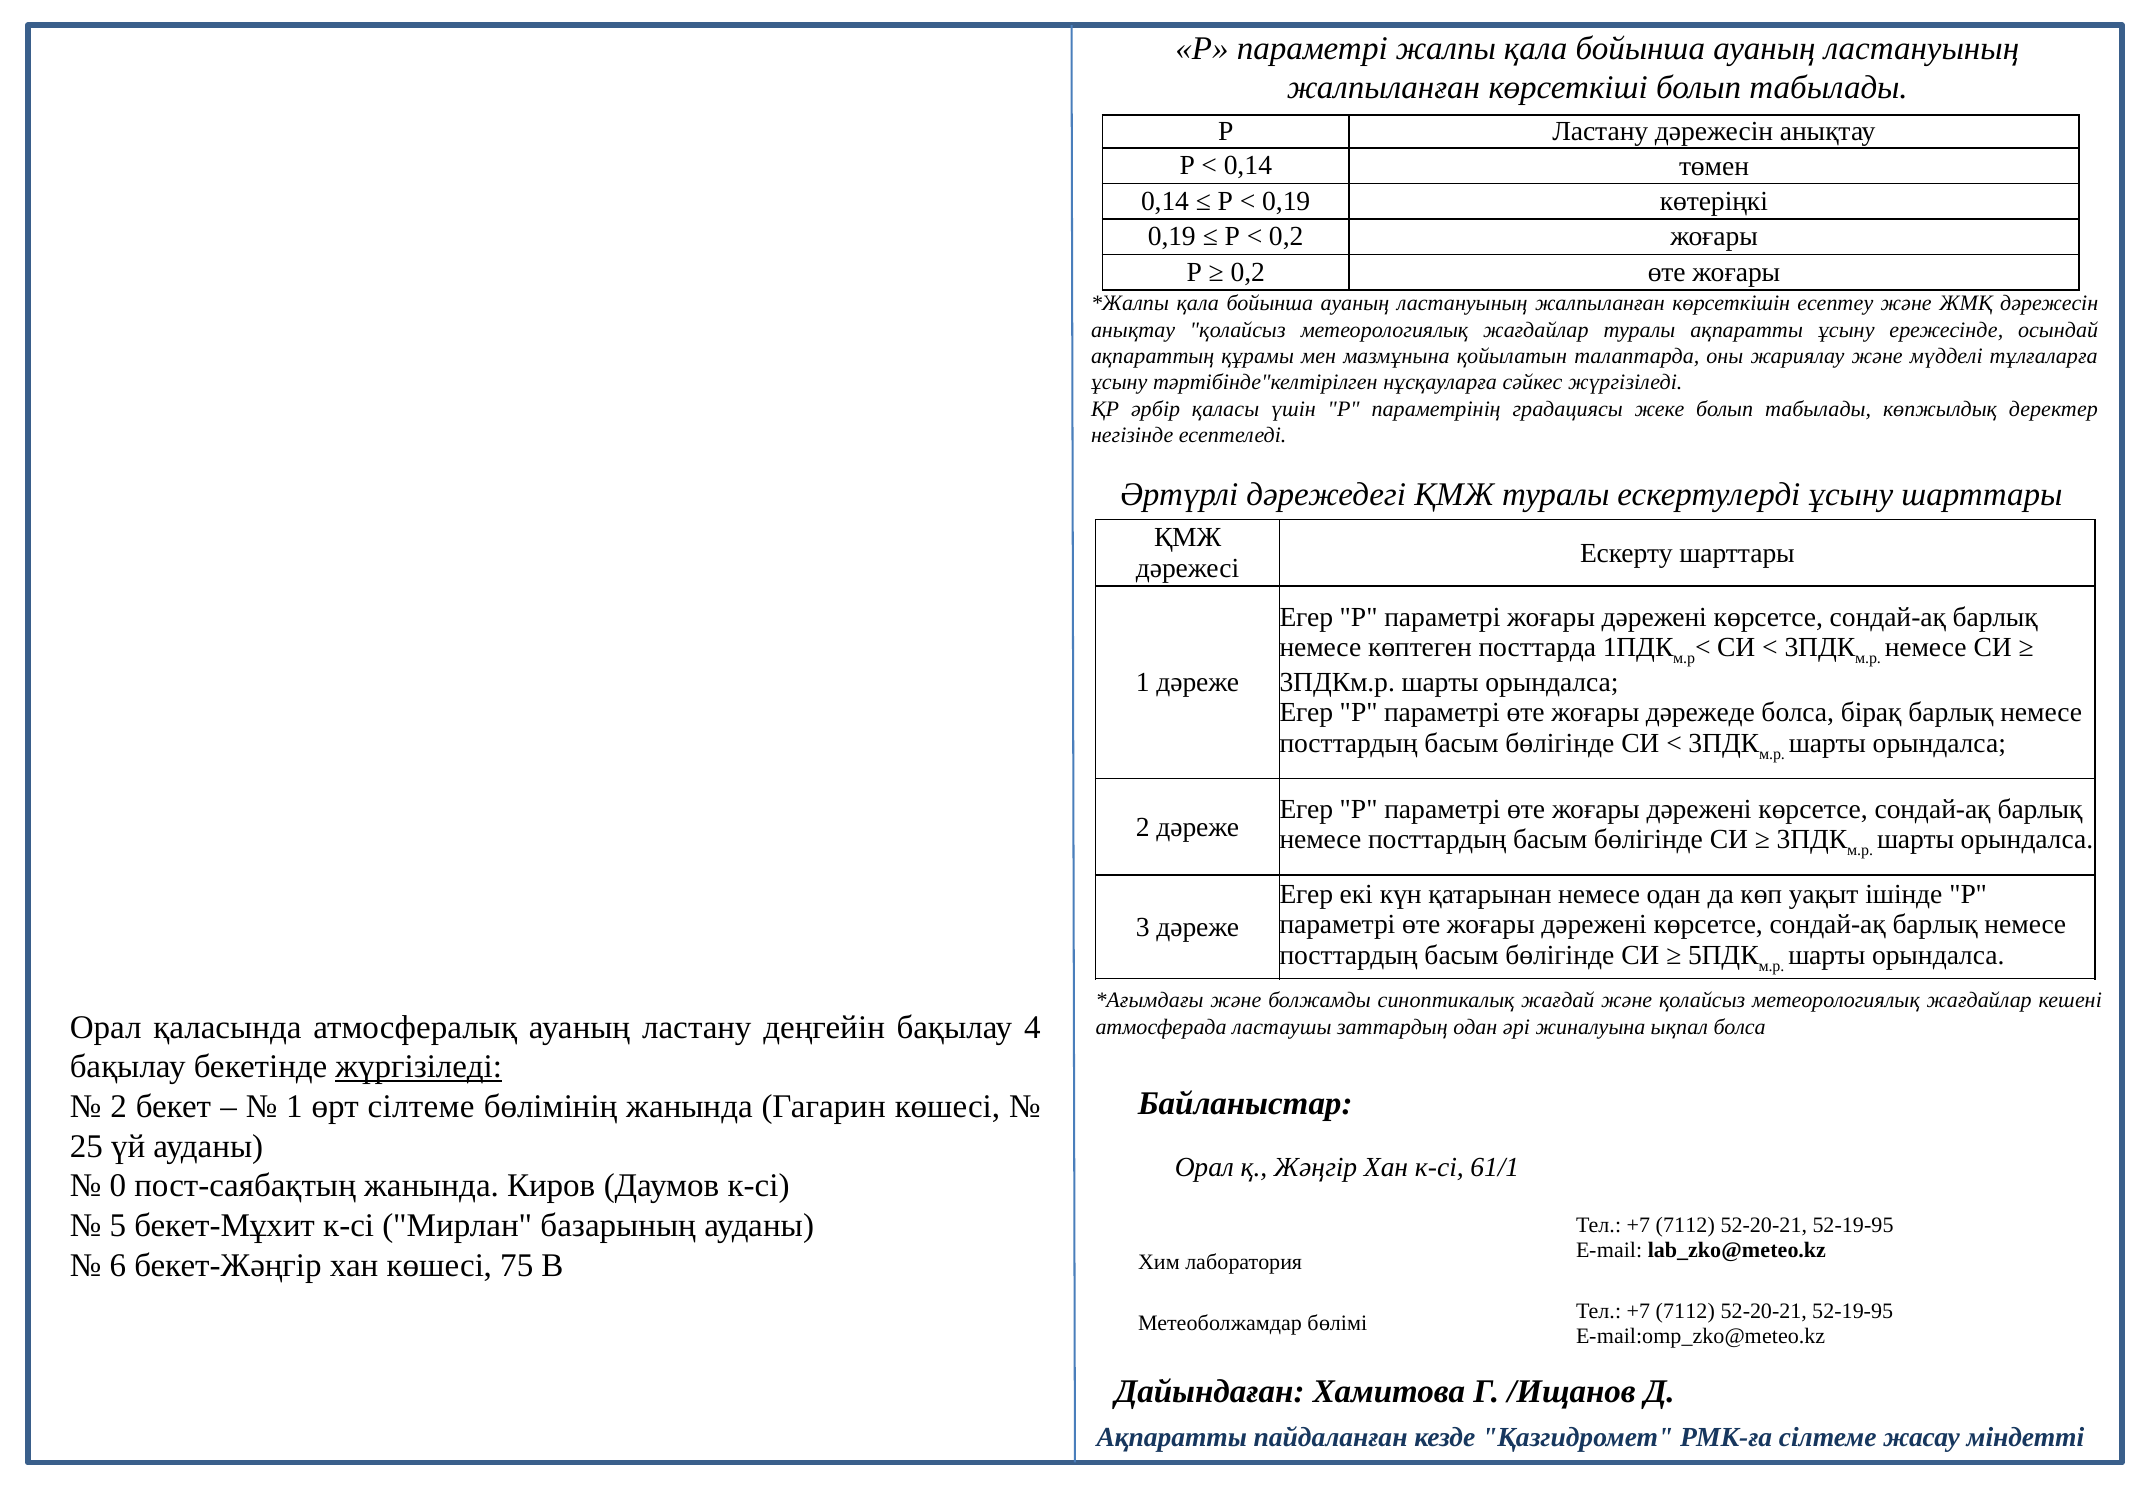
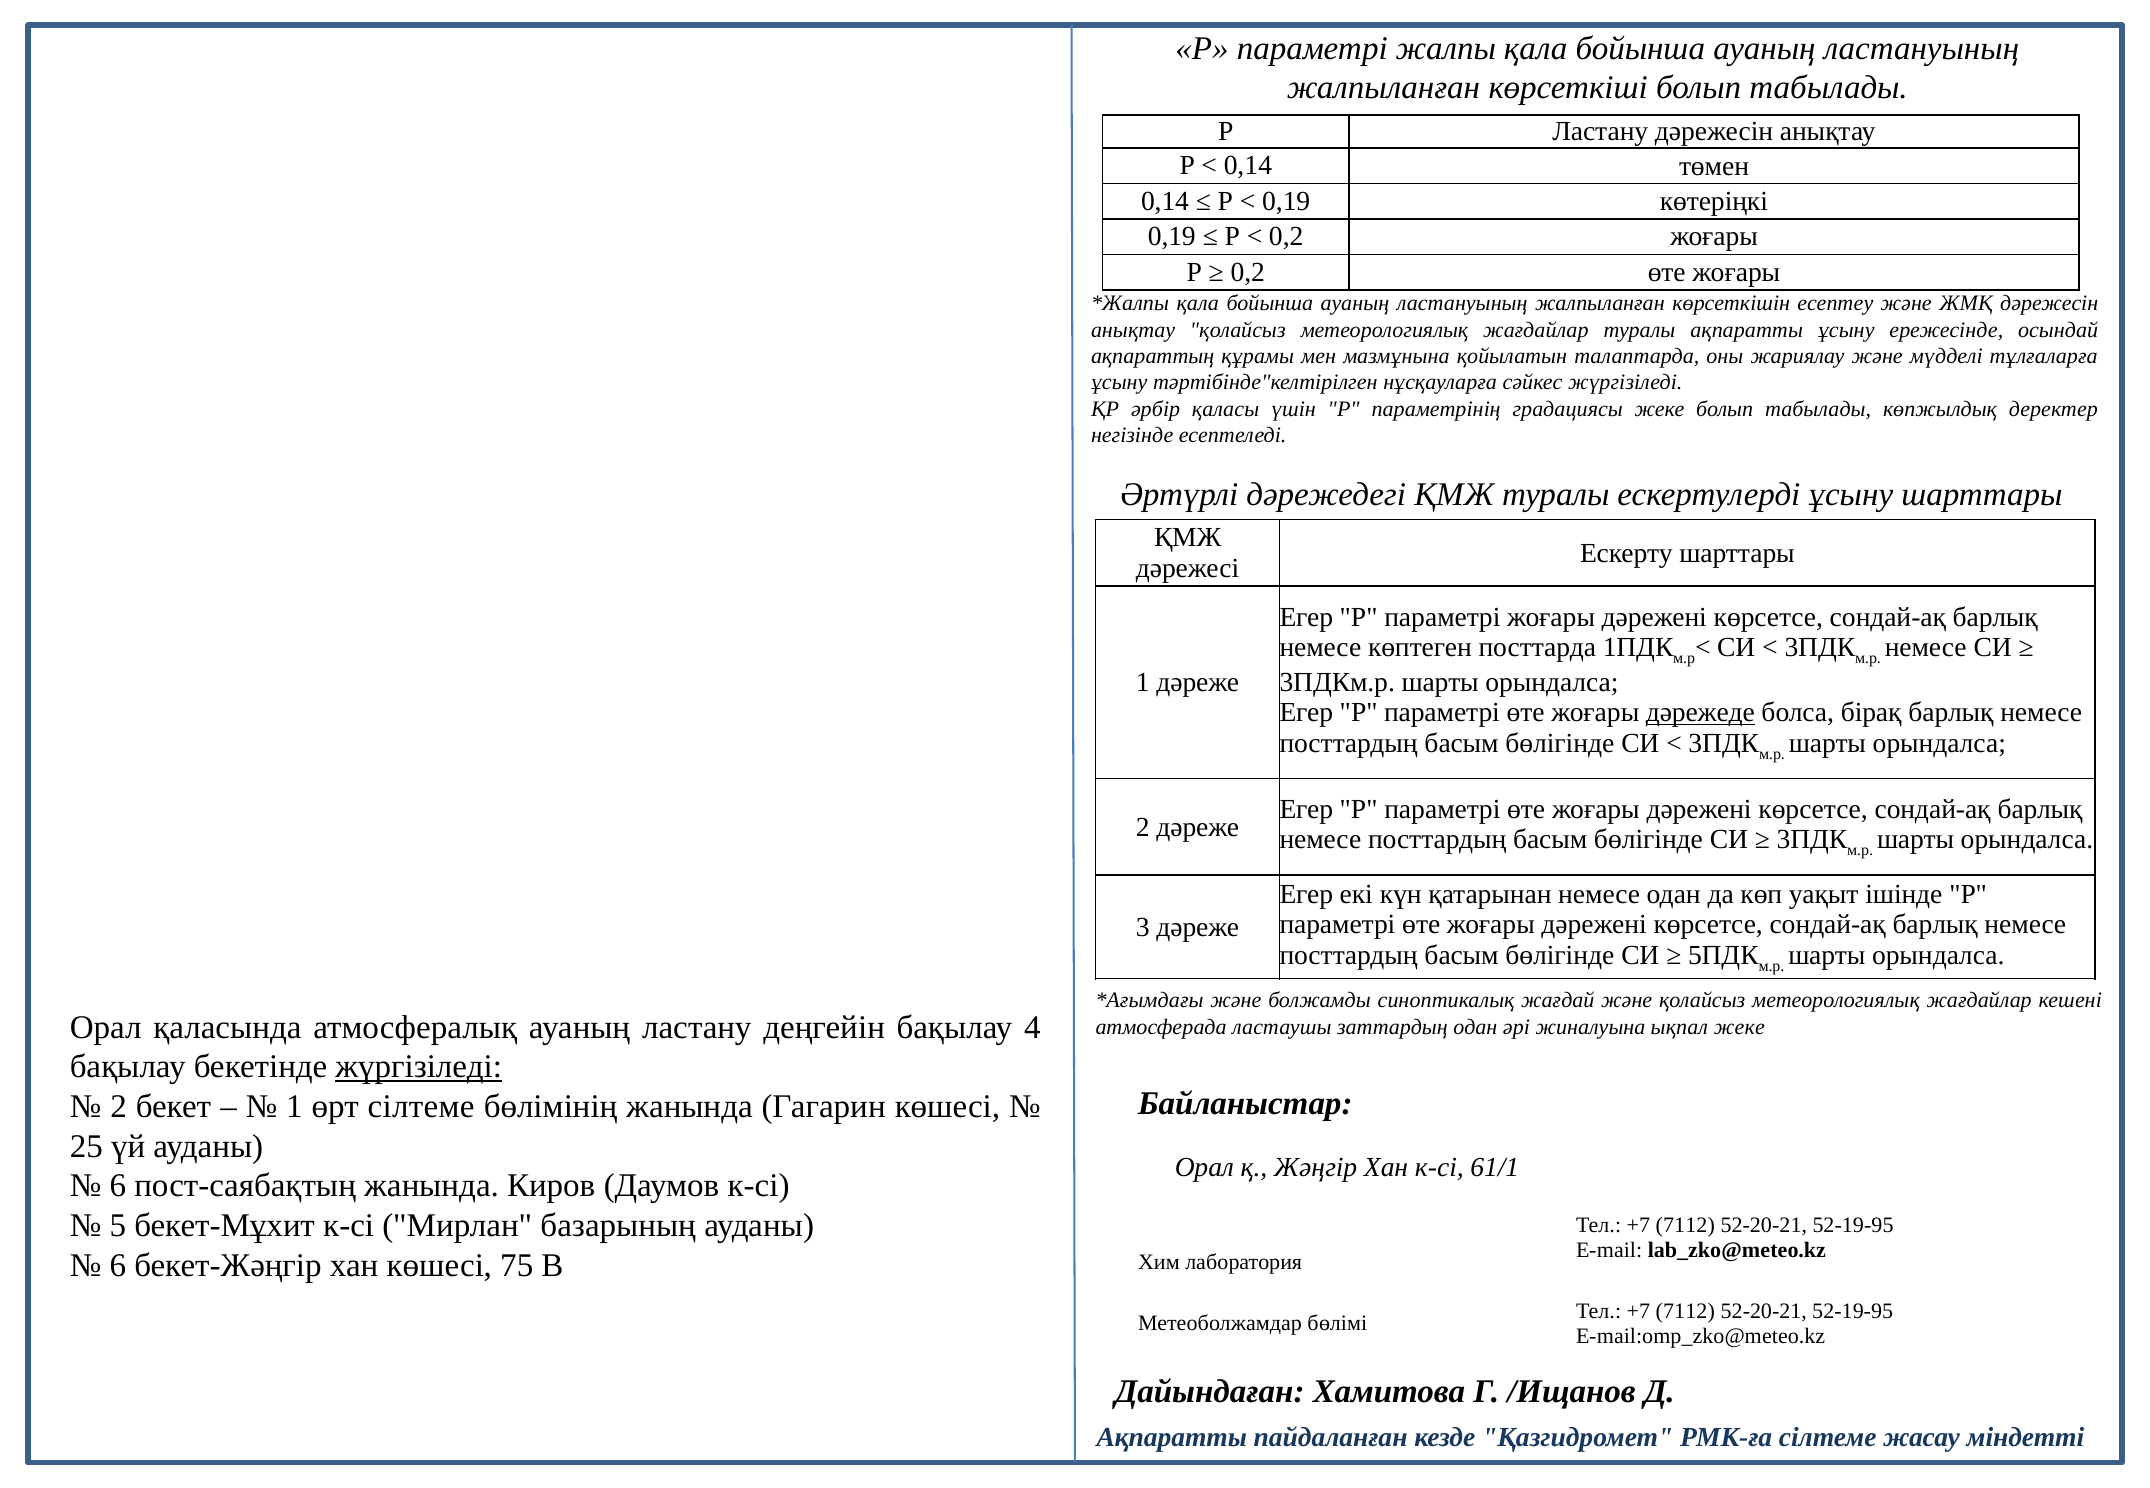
дәрежеде underline: none -> present (1700, 713)
ықпал болса: болса -> жеке (1739, 1027)
0: 0 -> 6 (118, 1186)
